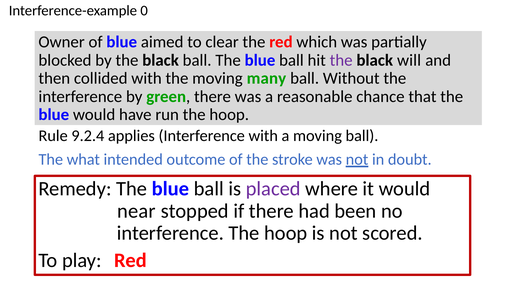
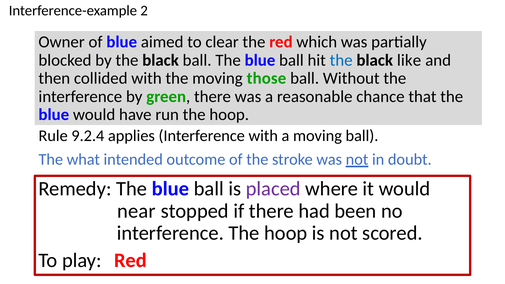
0: 0 -> 2 (144, 11)
the colour: purple -> blue (341, 60)
will: will -> like (409, 60)
many: many -> those (266, 78)
